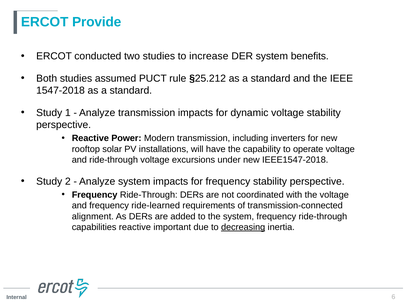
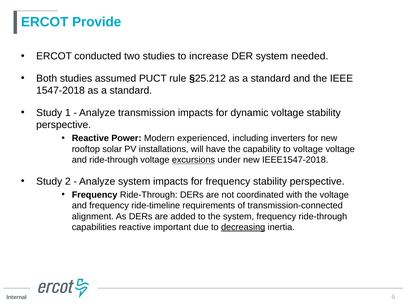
benefits: benefits -> needed (310, 56)
Modern transmission: transmission -> experienced (204, 138)
to operate: operate -> voltage (308, 149)
excursions underline: none -> present (194, 160)
ride-learned: ride-learned -> ride-timeline (156, 206)
